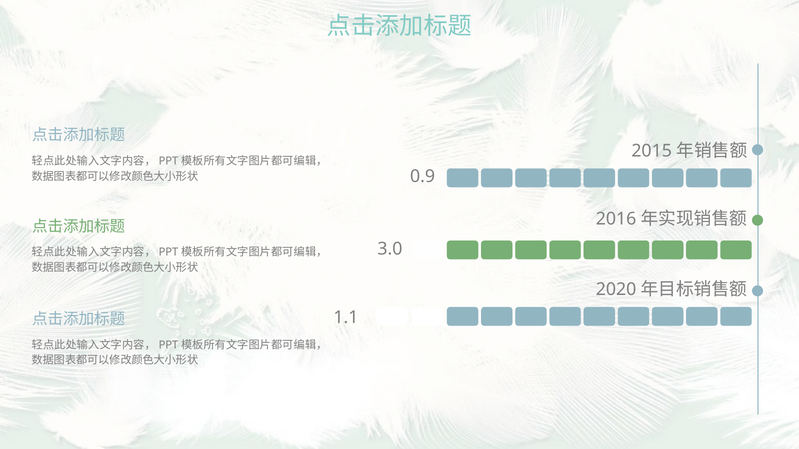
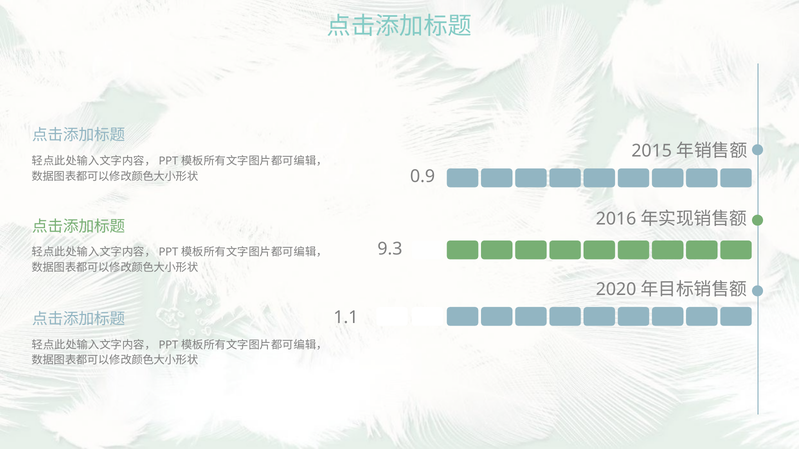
3.0: 3.0 -> 9.3 (390, 249)
